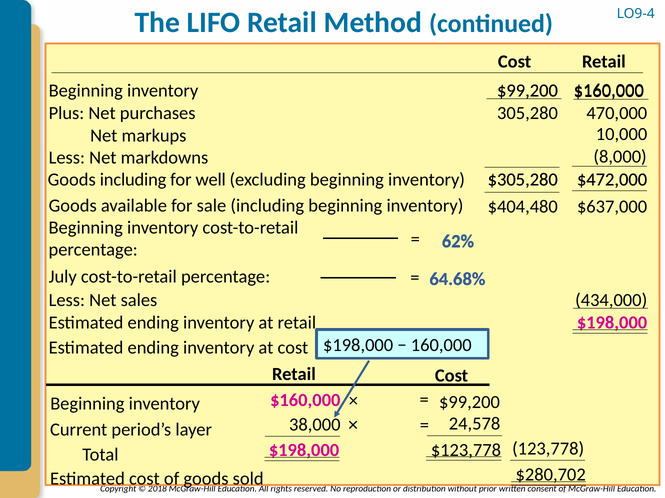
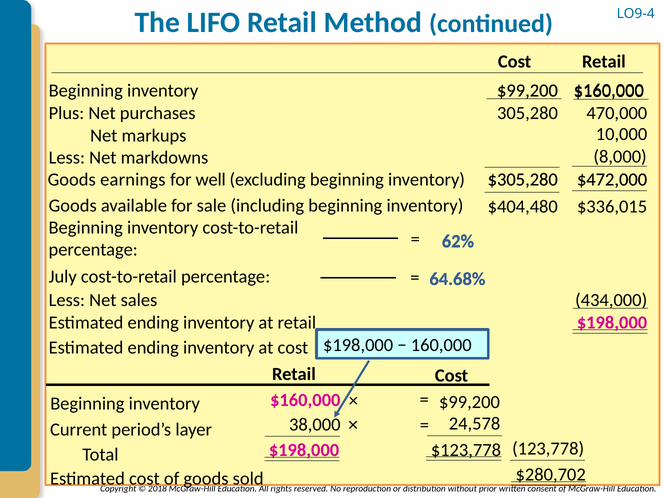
Goods including: including -> earnings (133, 180)
$637,000: $637,000 -> $336,015 (612, 207)
